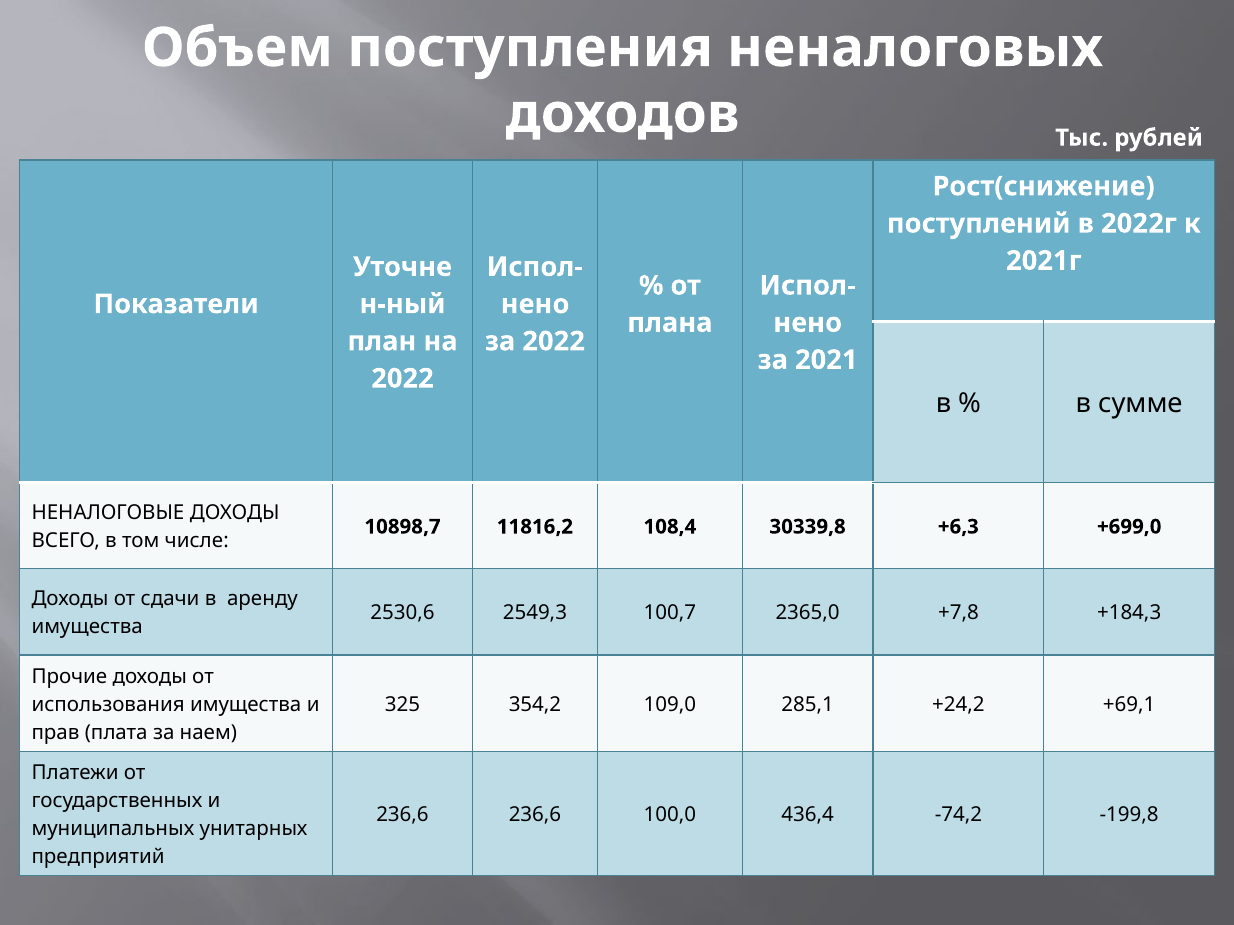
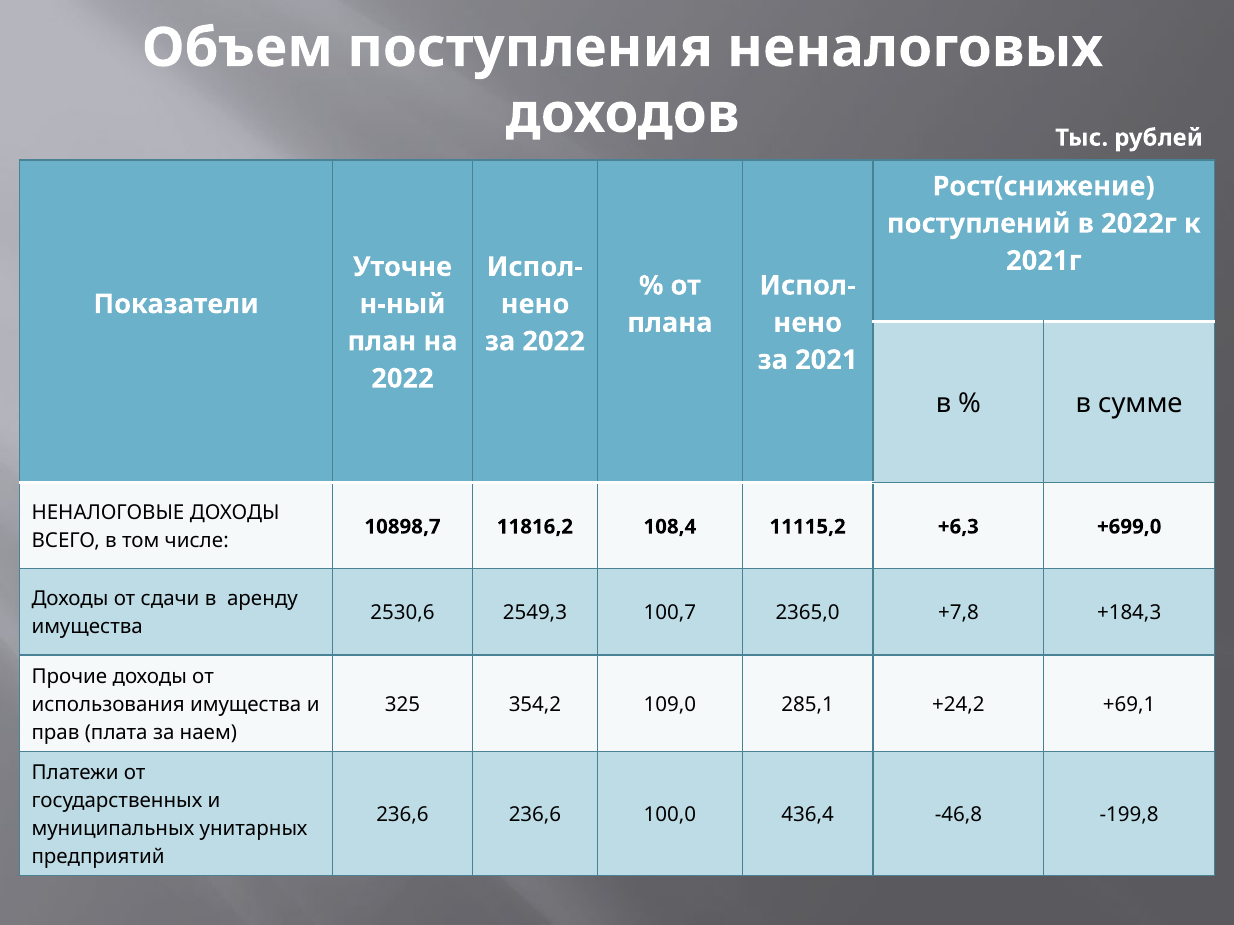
30339,8: 30339,8 -> 11115,2 (808, 527)
-74,2: -74,2 -> -46,8 (958, 815)
